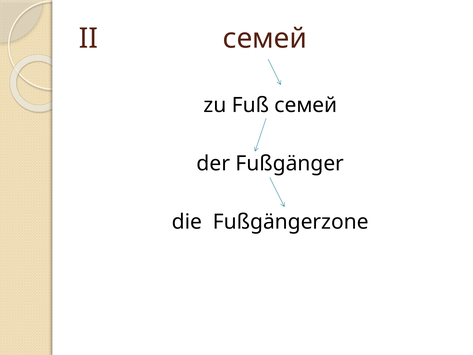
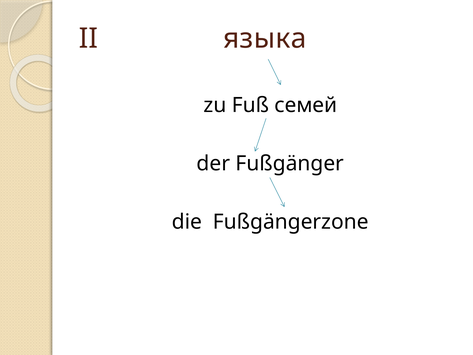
II семей: семей -> языка (265, 39)
